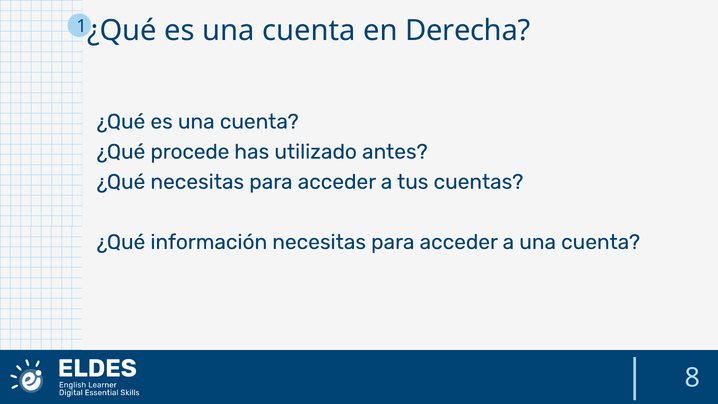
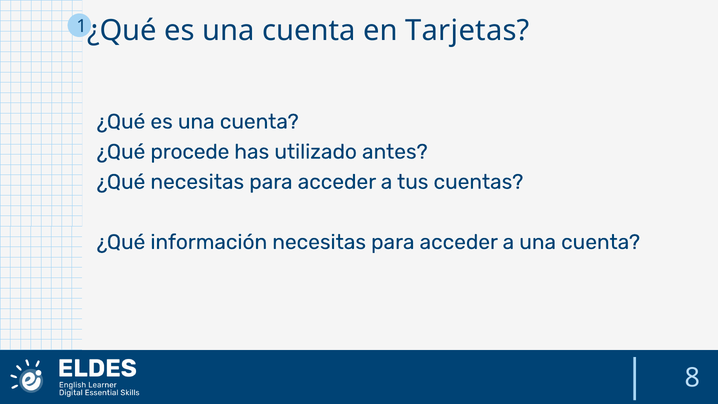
Derecha: Derecha -> Tarjetas (468, 31)
